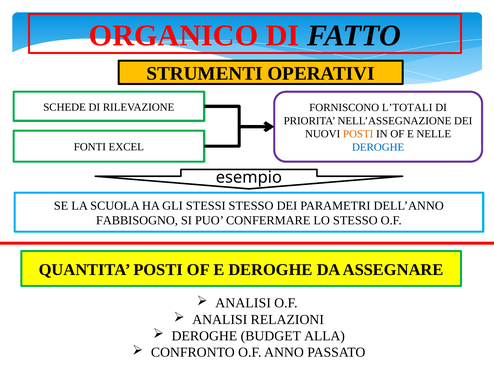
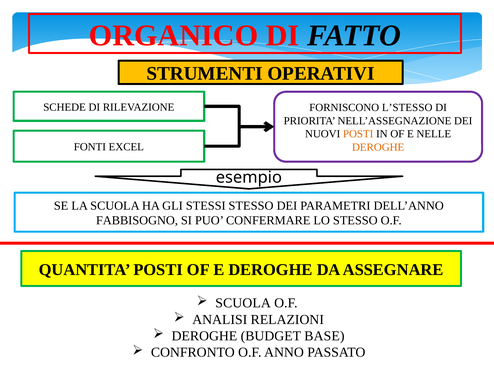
L’TOTALI: L’TOTALI -> L’STESSO (407, 108)
DEROGHE colour: blue -> orange (378, 147)
ANALISI: ANALISI -> SCUOLA (243, 303)
ALLA: ALLA -> BASE (324, 336)
